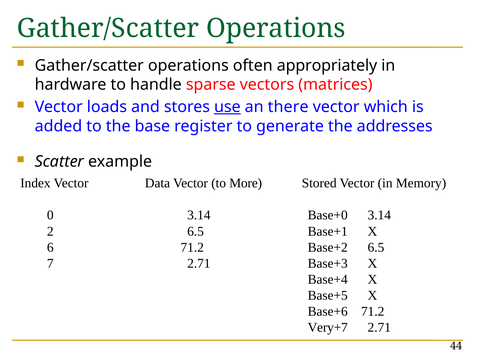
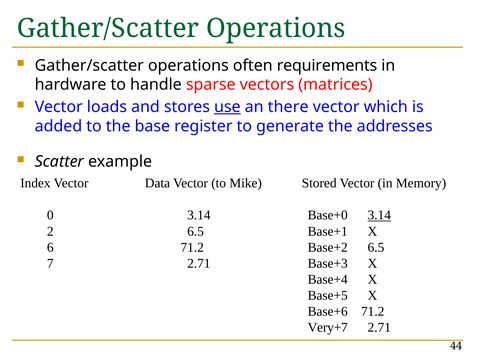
appropriately: appropriately -> requirements (327, 65)
More: More -> Mike (246, 183)
3.14 underline: none -> present (379, 215)
